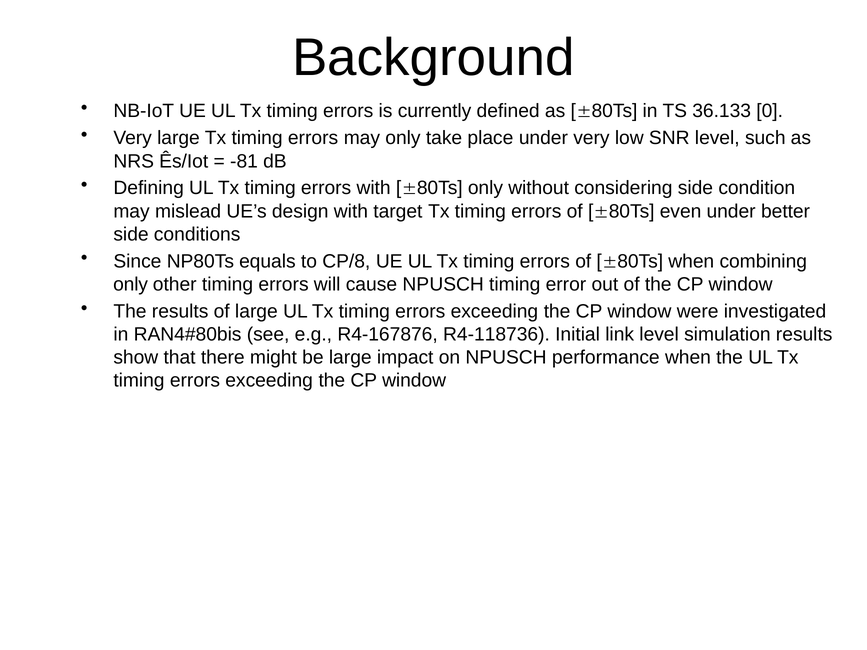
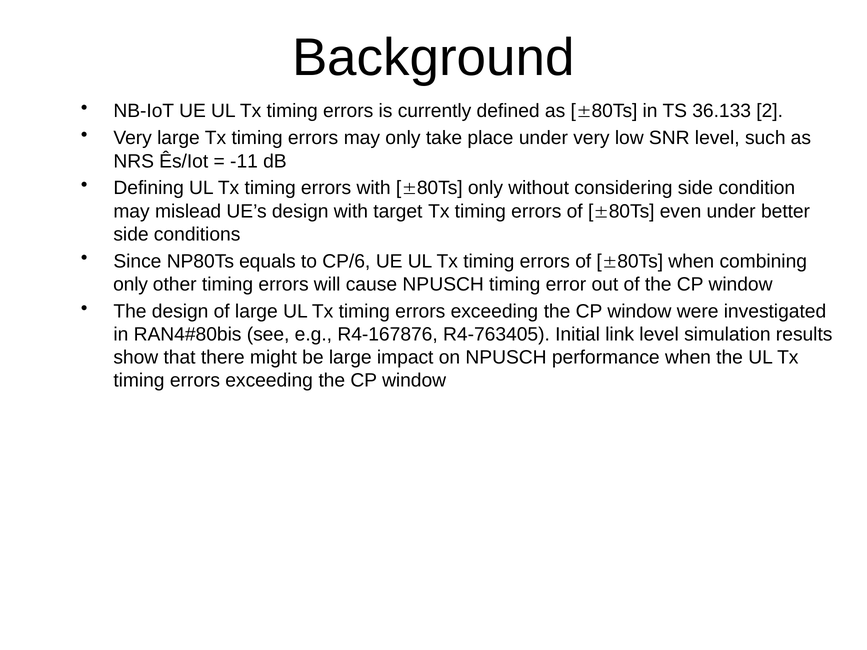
0: 0 -> 2 (770, 111)
-81: -81 -> -11 (244, 161)
CP/8: CP/8 -> CP/6 (346, 261)
The results: results -> design (180, 311)
R4-118736: R4-118736 -> R4-763405 (496, 335)
